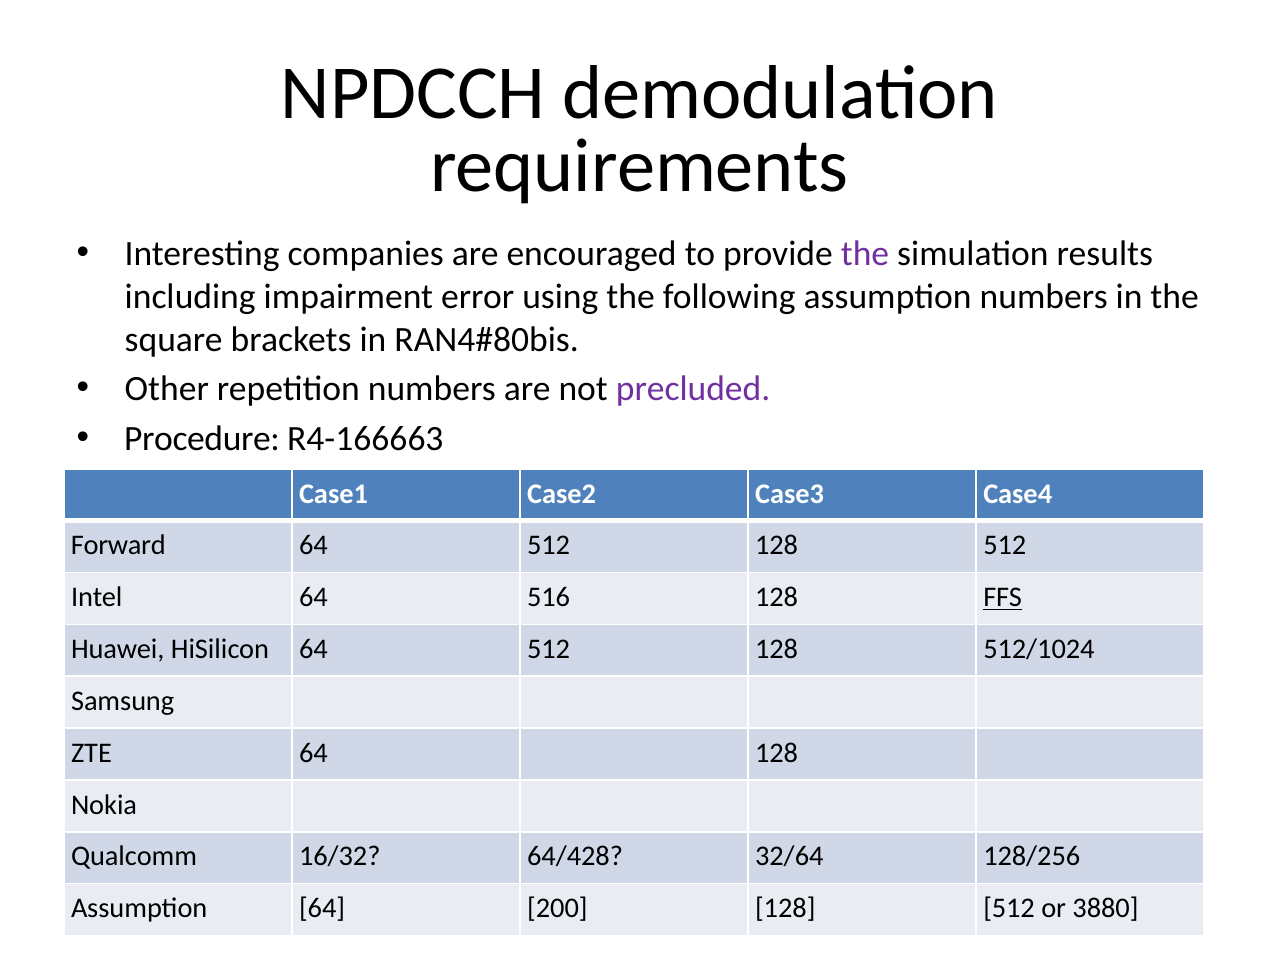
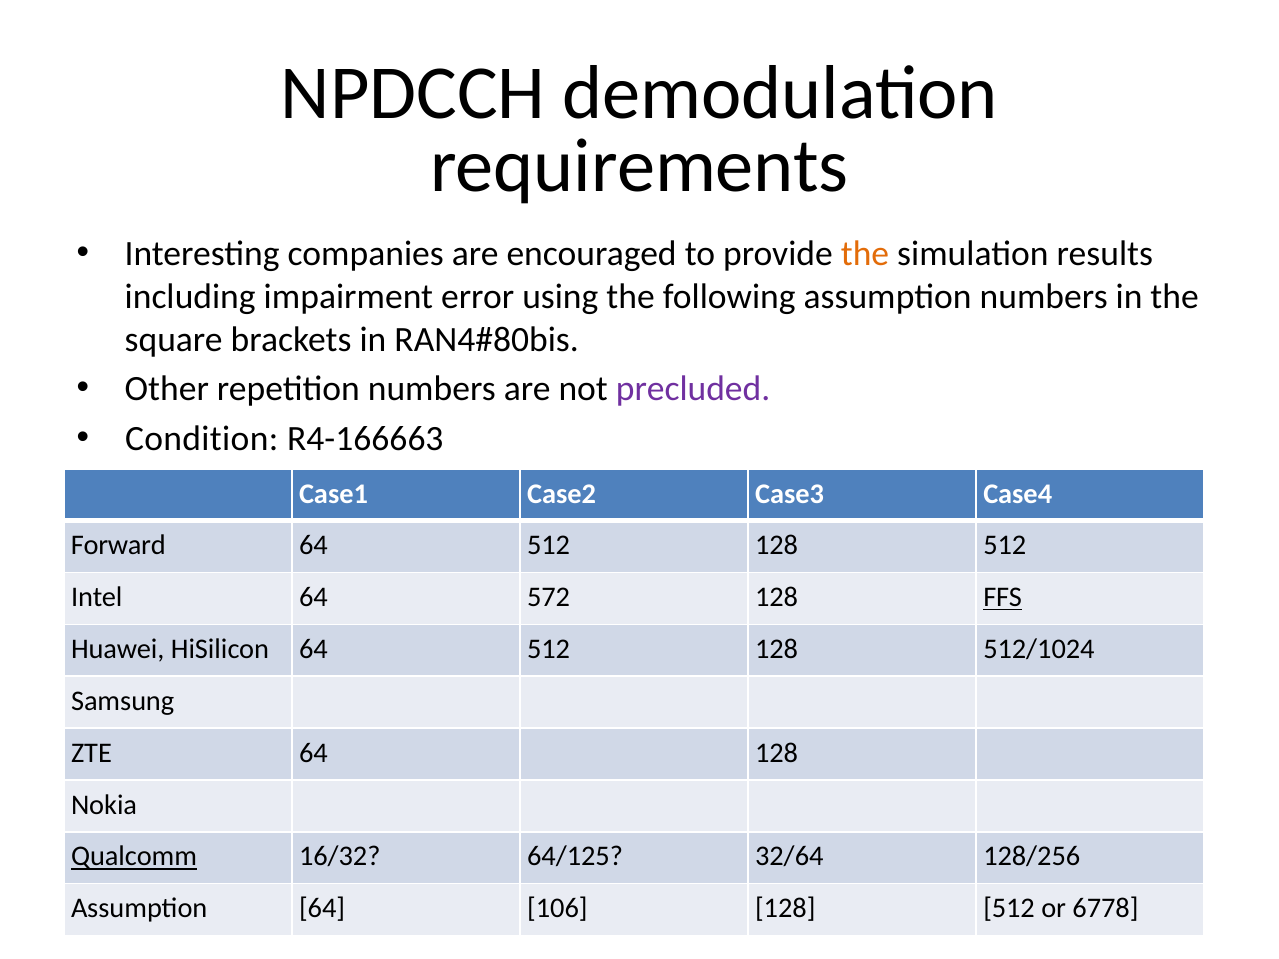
the colour: purple -> orange (865, 254)
Procedure: Procedure -> Condition (202, 439)
516: 516 -> 572 (549, 597)
Qualcomm underline: none -> present (134, 857)
64/428: 64/428 -> 64/125 (575, 857)
200: 200 -> 106 (557, 909)
3880: 3880 -> 6778 (1105, 909)
